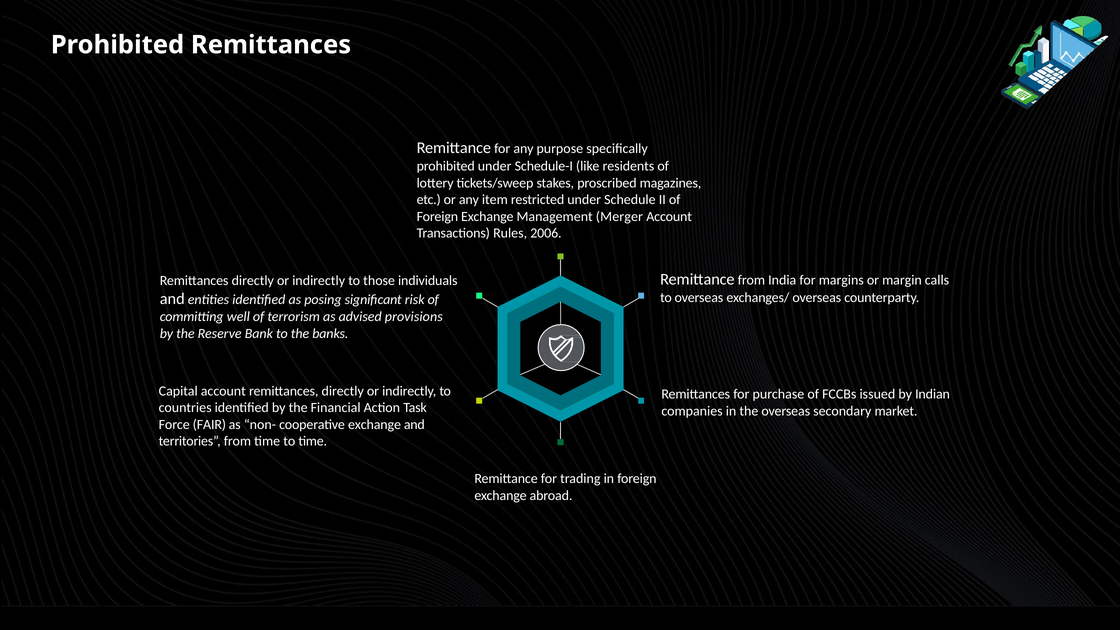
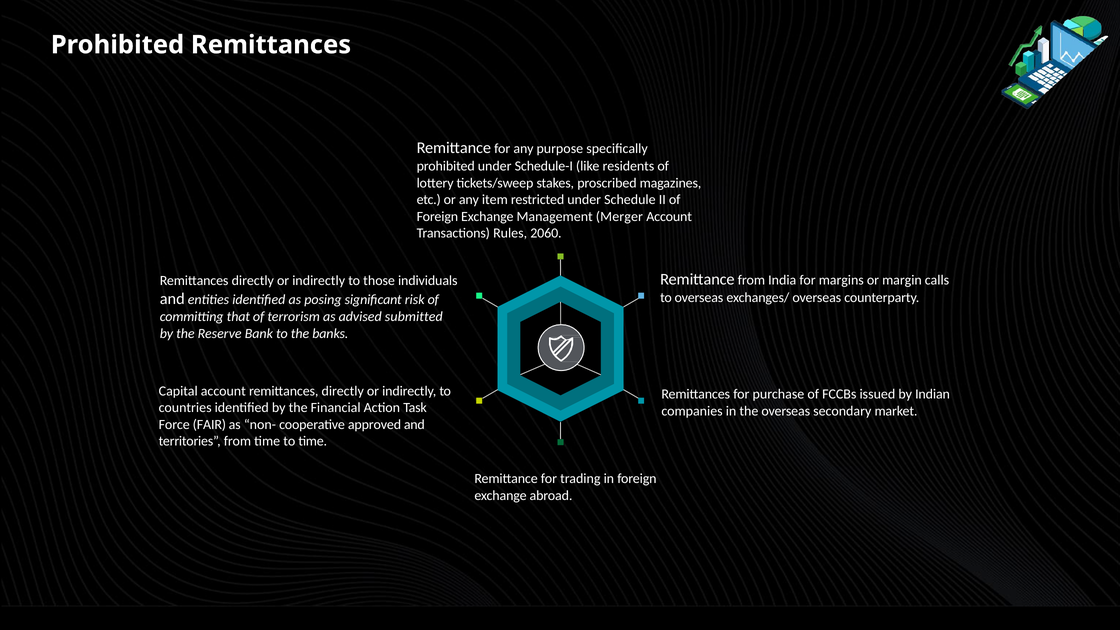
2006: 2006 -> 2060 (546, 233)
well: well -> that (238, 317)
provisions: provisions -> submitted (414, 317)
cooperative exchange: exchange -> approved (375, 425)
